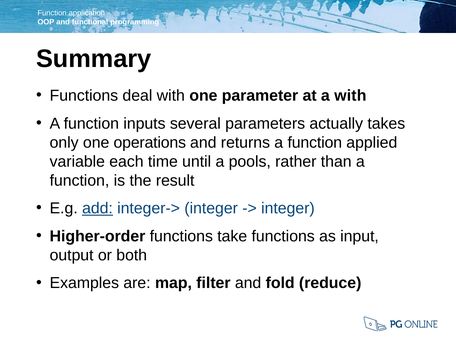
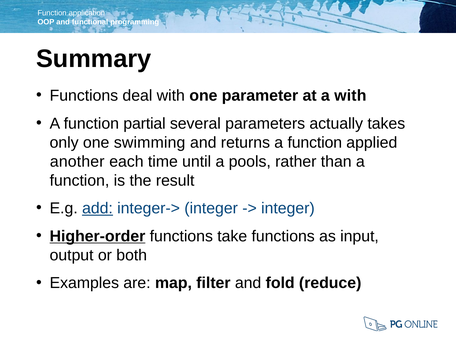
inputs: inputs -> partial (145, 123)
operations: operations -> swimming (150, 142)
variable: variable -> another (77, 161)
Higher-order underline: none -> present (97, 236)
